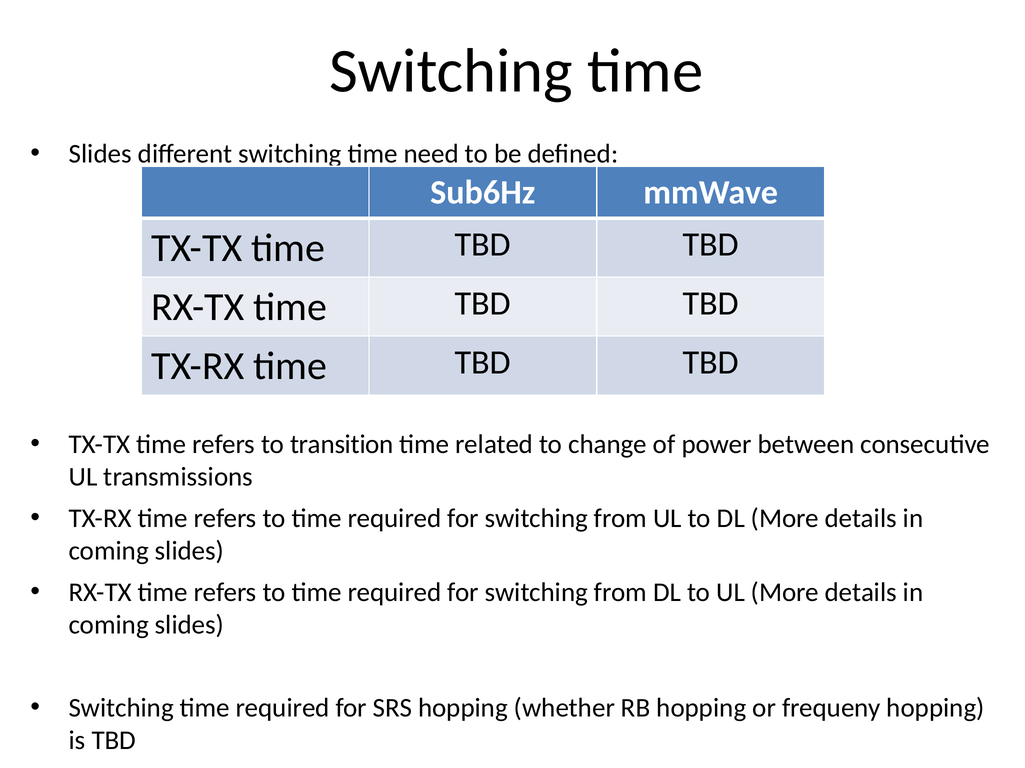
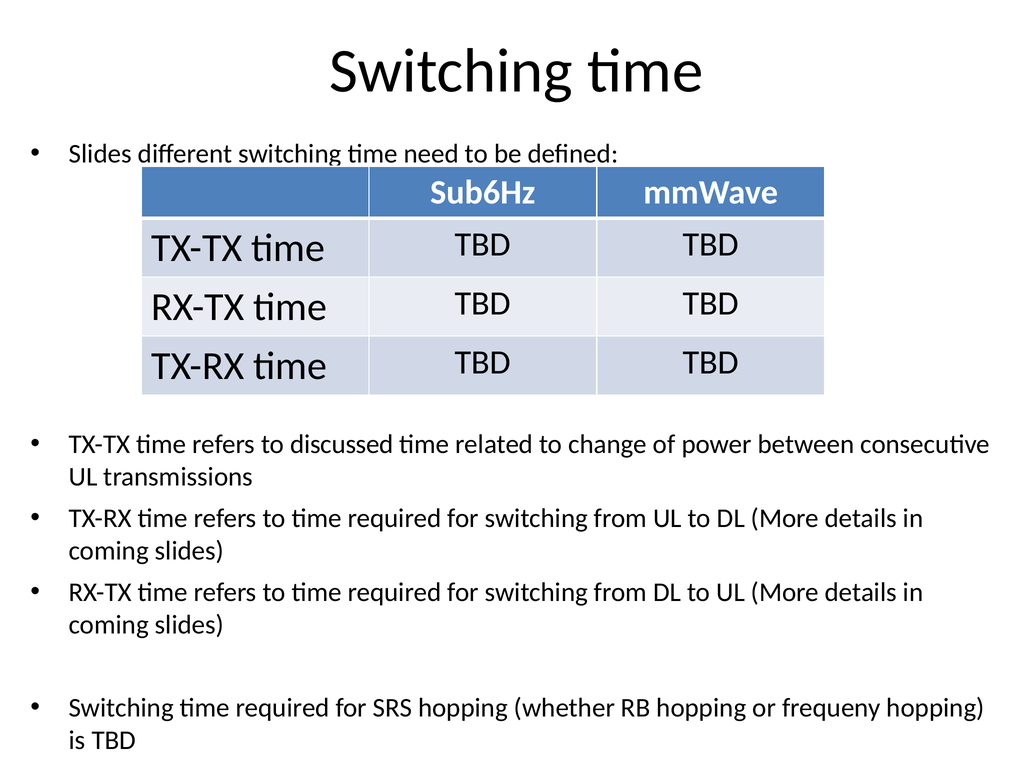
transition: transition -> discussed (342, 445)
